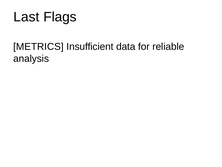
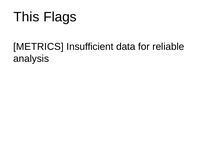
Last: Last -> This (26, 17)
